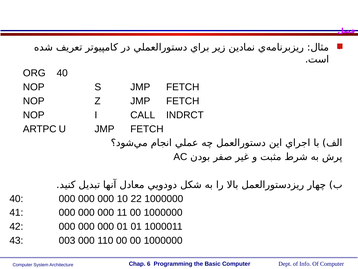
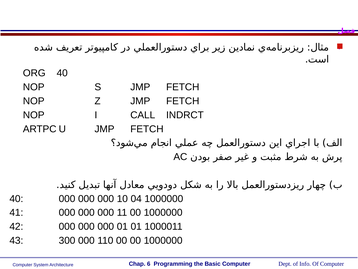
22: 22 -> 04 (136, 198)
003: 003 -> 300 (67, 240)
